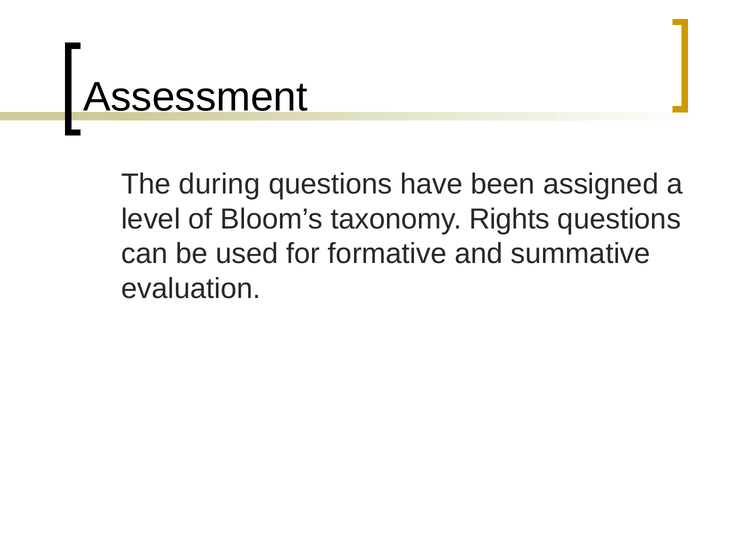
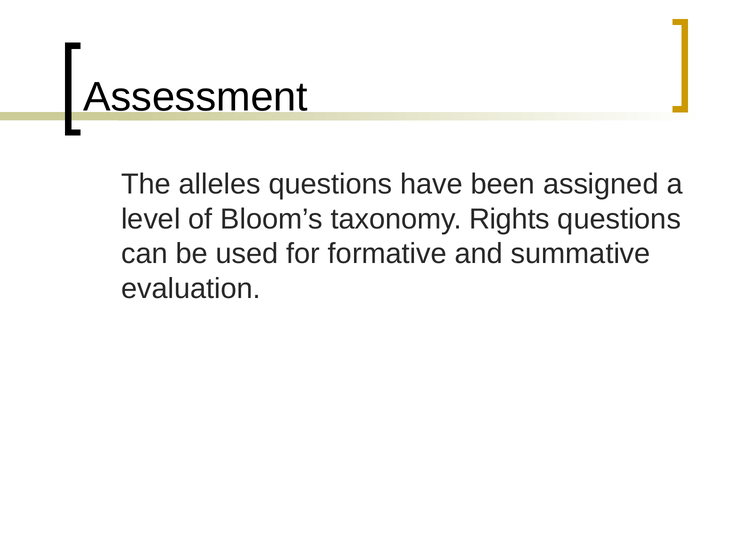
during: during -> alleles (220, 184)
